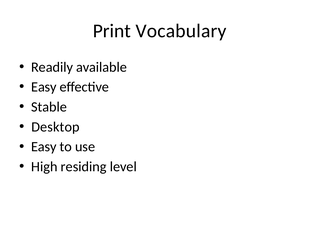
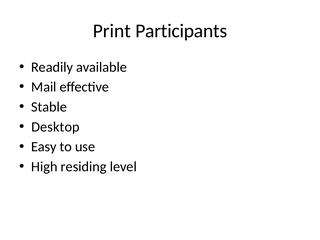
Vocabulary: Vocabulary -> Participants (181, 31)
Easy: Easy -> Mail (44, 87)
